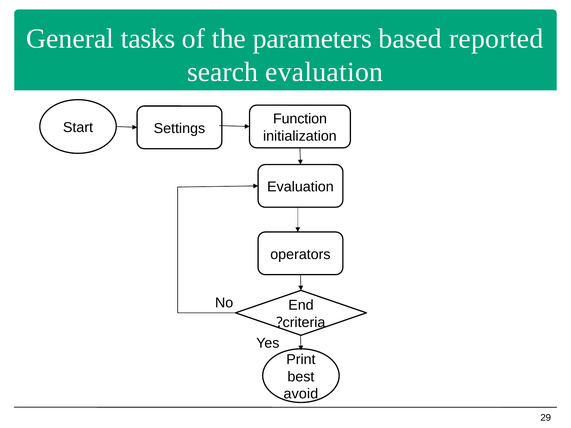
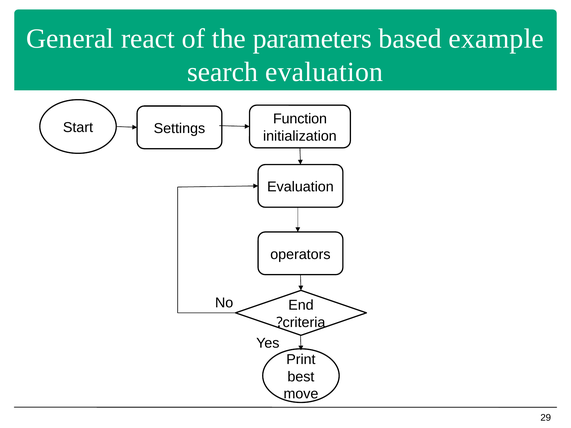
tasks: tasks -> react (148, 39)
reported: reported -> example (496, 39)
avoid: avoid -> move (301, 394)
